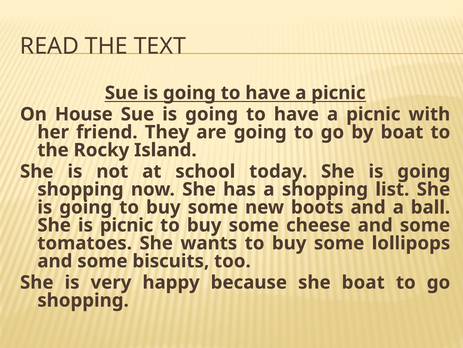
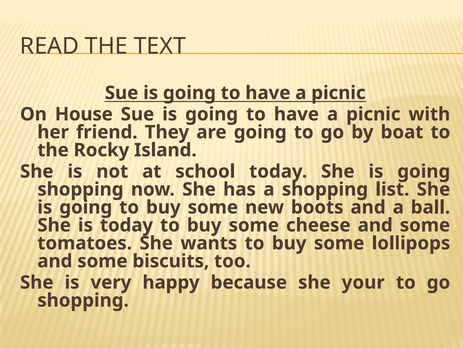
is picnic: picnic -> today (127, 225)
she boat: boat -> your (363, 282)
